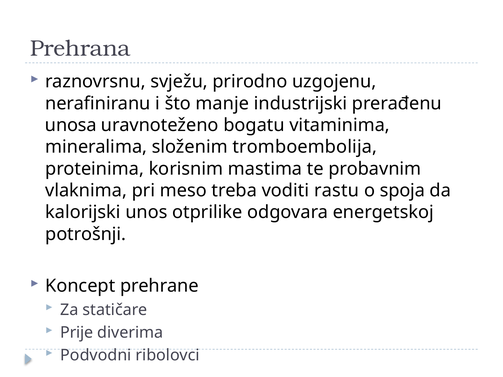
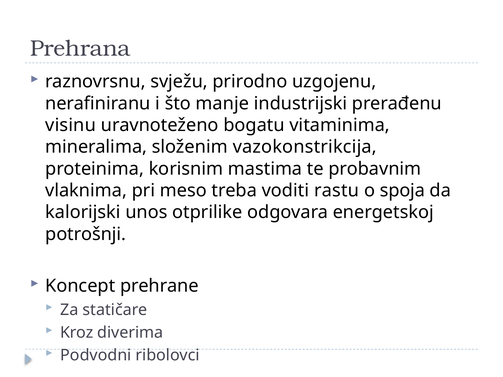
unosa: unosa -> visinu (71, 125)
tromboembolija: tromboembolija -> vazokonstrikcija (305, 147)
Prije: Prije -> Kroz (77, 333)
